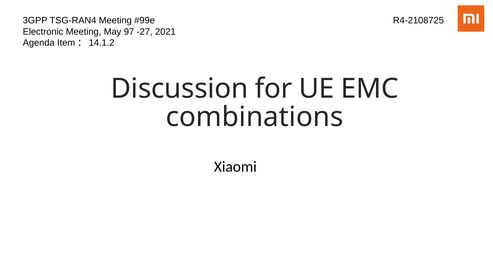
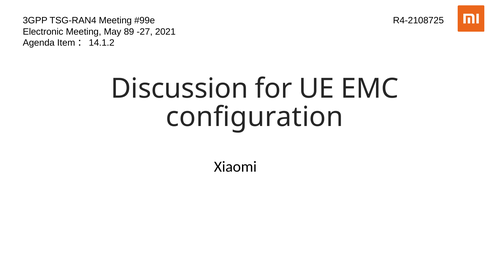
97: 97 -> 89 (129, 32)
combinations: combinations -> configuration (255, 117)
